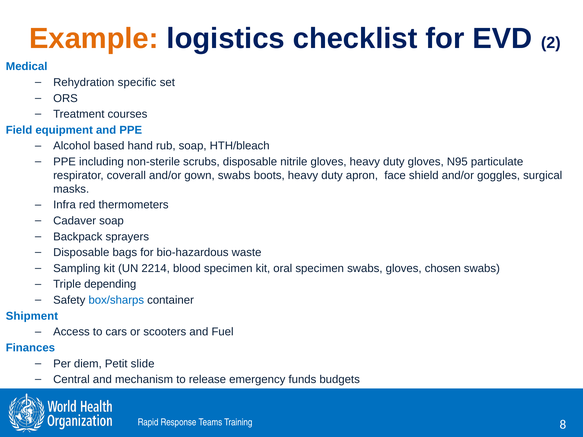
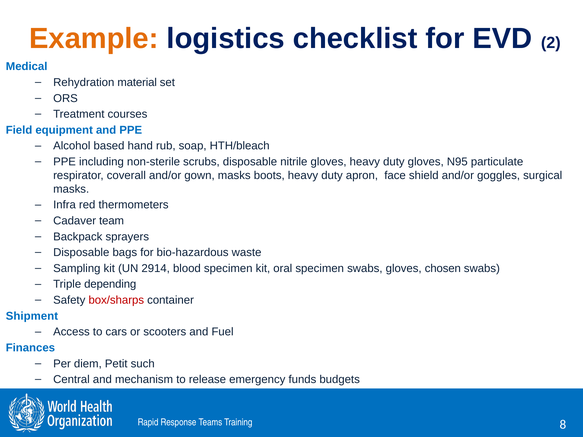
specific: specific -> material (137, 82)
gown swabs: swabs -> masks (234, 175)
Cadaver soap: soap -> team (112, 221)
2214: 2214 -> 2914 (156, 269)
box/sharps colour: blue -> red (116, 300)
slide: slide -> such (143, 364)
